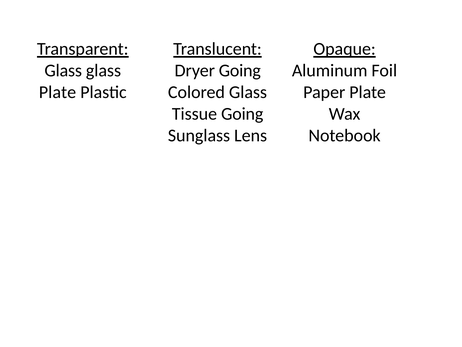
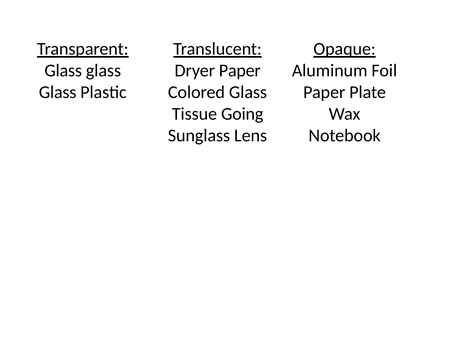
Dryer Going: Going -> Paper (240, 71)
Plate: Plate -> Glass (58, 92)
